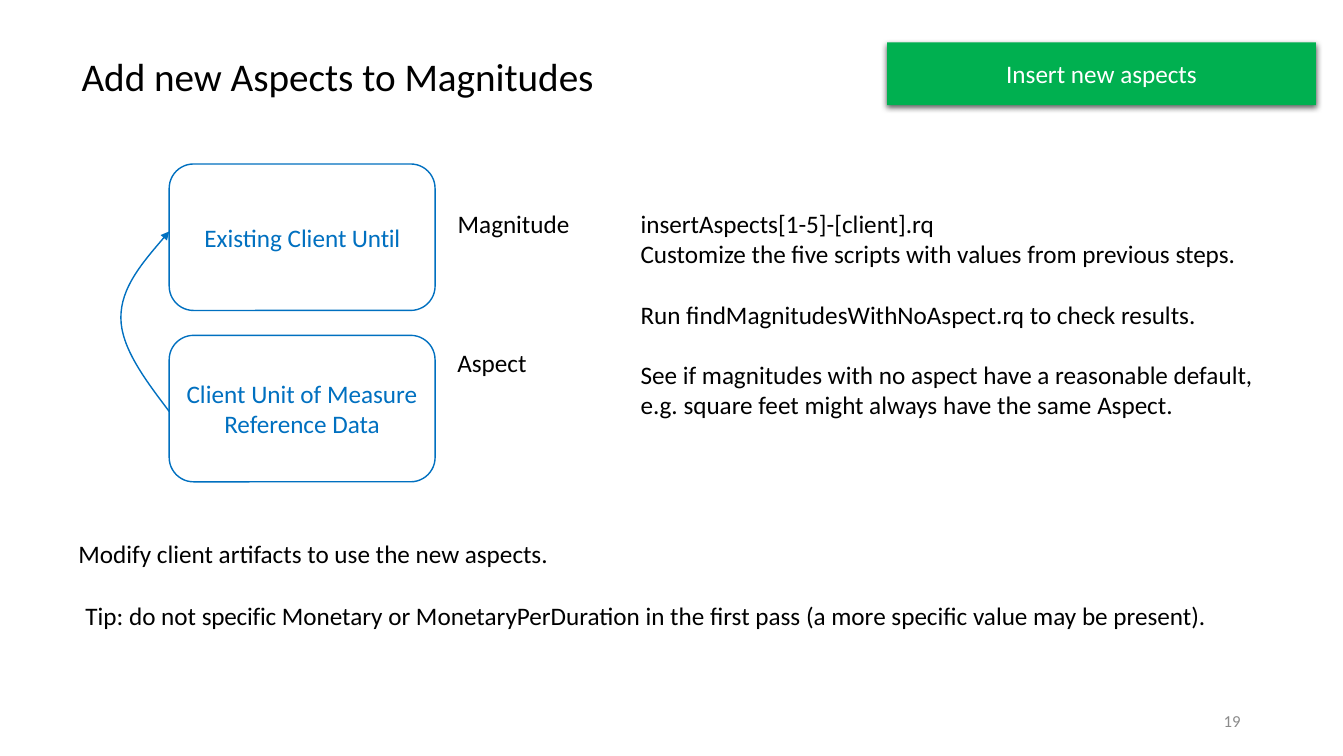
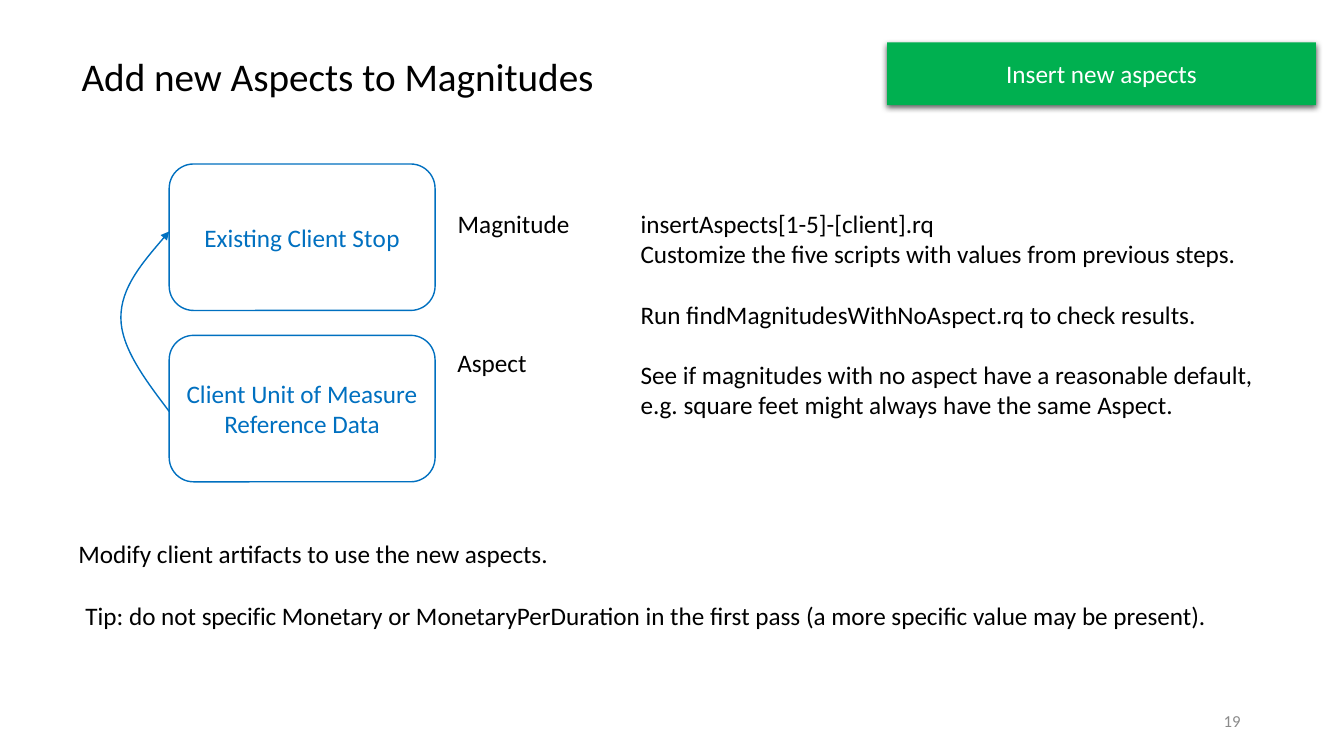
Until: Until -> Stop (376, 239)
